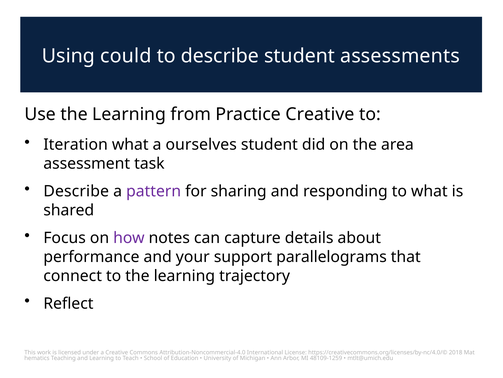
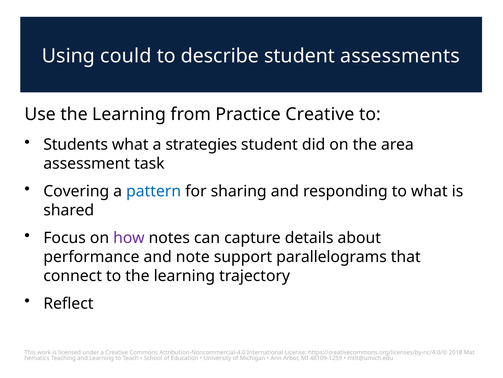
Iteration: Iteration -> Students (76, 144)
ourselves: ourselves -> strategies (201, 144)
Describe: Describe -> Covering (76, 191)
pattern colour: purple -> blue (154, 191)
your: your -> note (193, 257)
